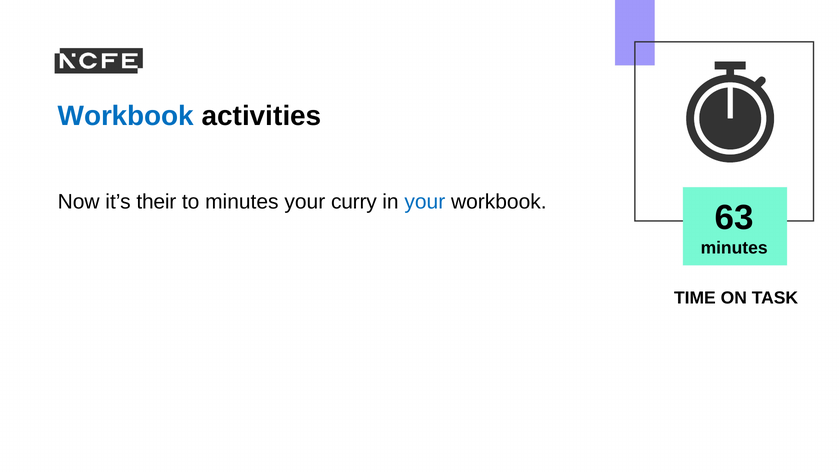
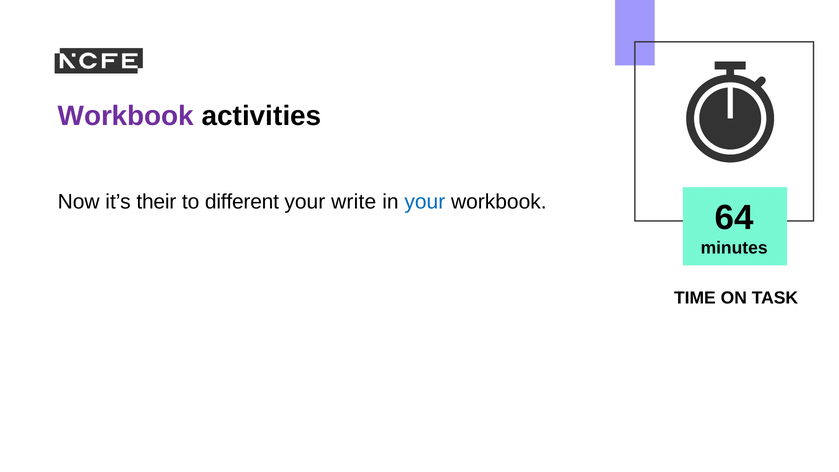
Workbook colour: blue -> purple (126, 116)
to minutes: minutes -> different (242, 202)
curry: curry -> write (354, 202)
63: 63 -> 64 (734, 218)
